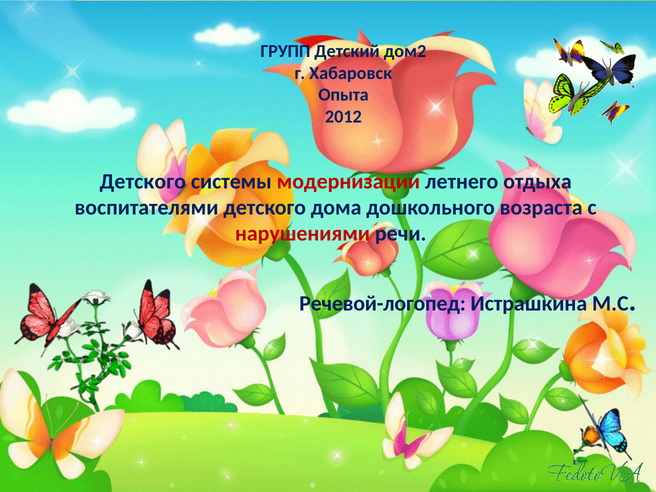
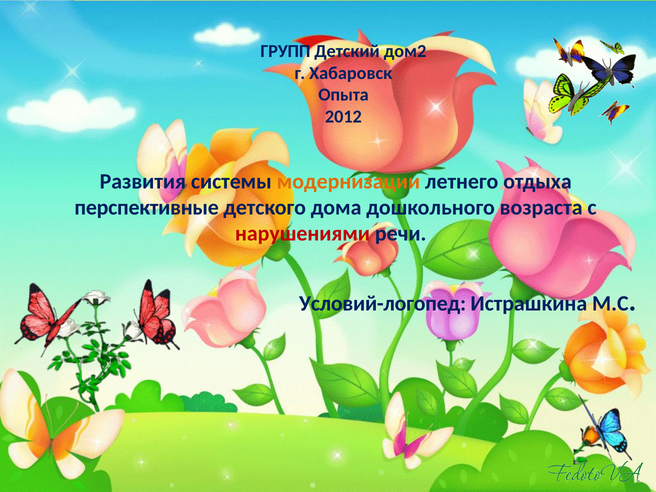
Детского: Детского -> Развития (143, 181)
модернизации colour: red -> orange (348, 181)
воспитателями: воспитателями -> перспективные (147, 208)
Речевой-логопед: Речевой-логопед -> Условий-логопед (383, 304)
